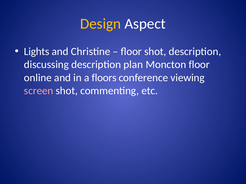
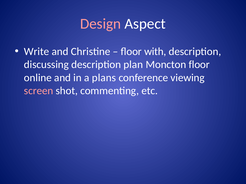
Design colour: yellow -> pink (101, 24)
Lights: Lights -> Write (37, 52)
floor shot: shot -> with (155, 52)
floors: floors -> plans (104, 78)
